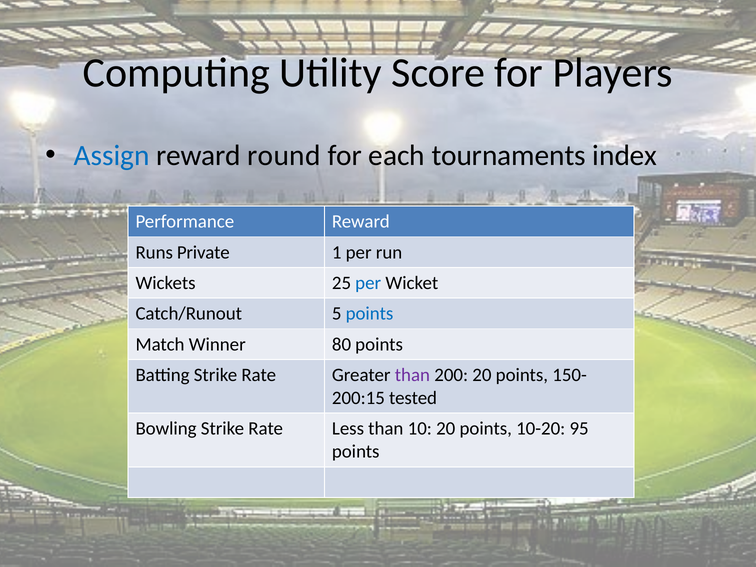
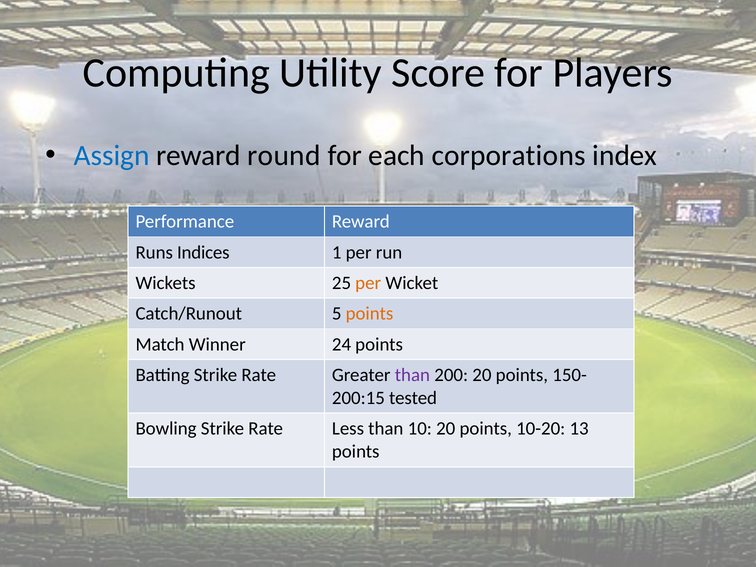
tournaments: tournaments -> corporations (509, 156)
Private: Private -> Indices (203, 252)
per colour: blue -> orange (368, 283)
points colour: blue -> orange (370, 314)
80: 80 -> 24 (342, 344)
95: 95 -> 13 (579, 429)
